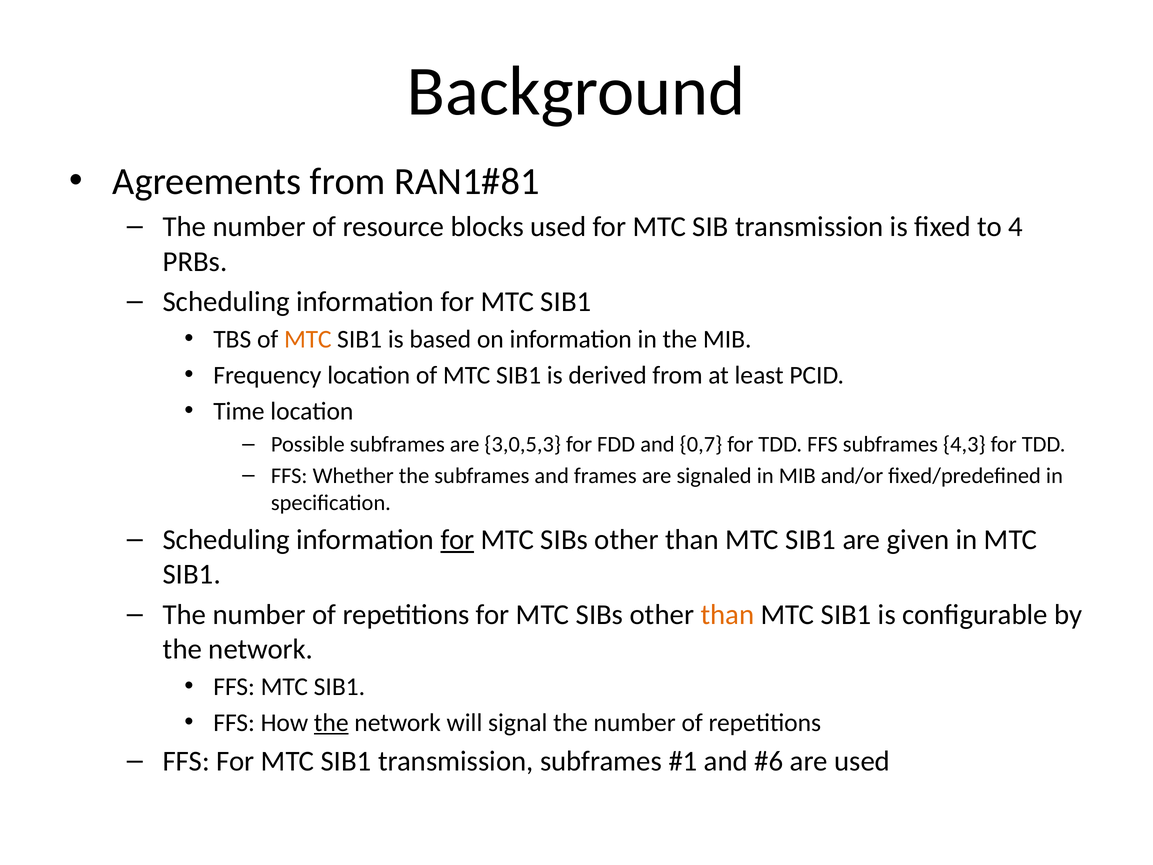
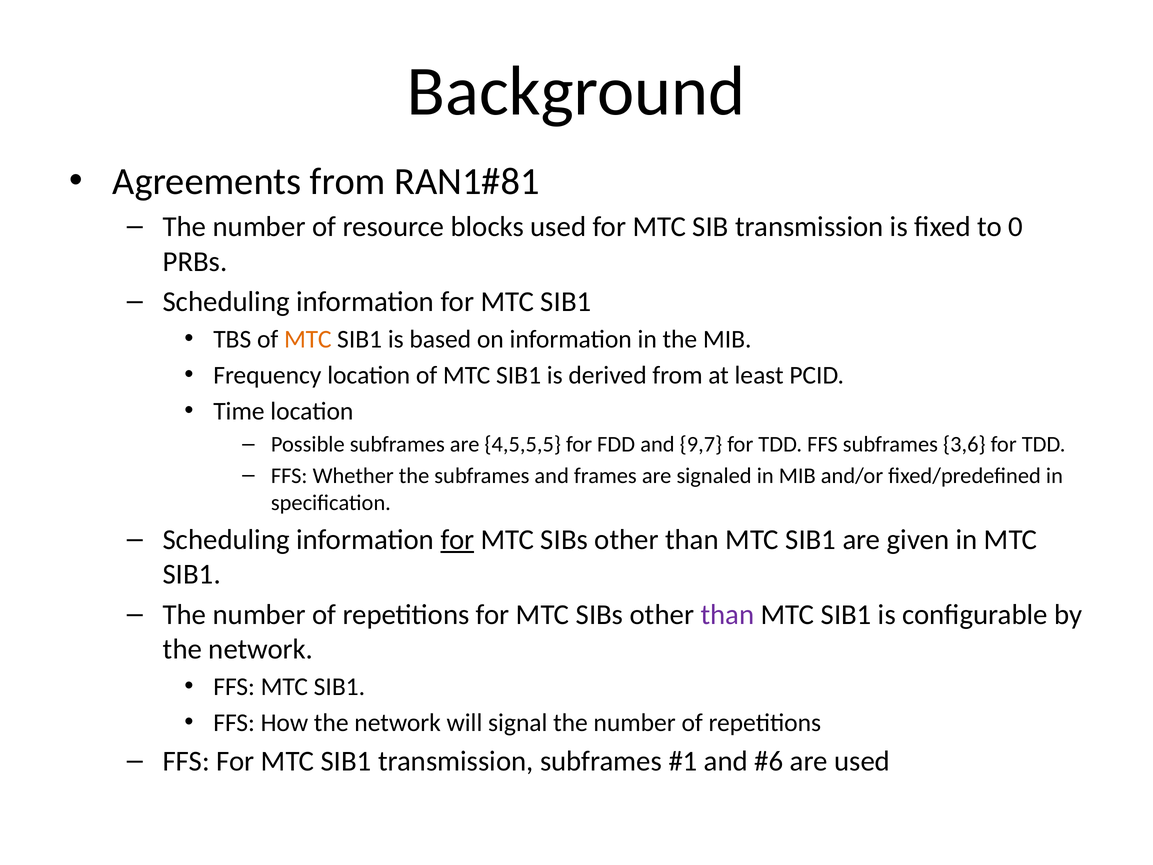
4: 4 -> 0 (1016, 227)
3,0,5,3: 3,0,5,3 -> 4,5,5,5 (523, 444)
0,7: 0,7 -> 9,7 (701, 444)
4,3: 4,3 -> 3,6 (964, 444)
than colour: orange -> purple (727, 614)
the underline: present -> none (331, 722)
